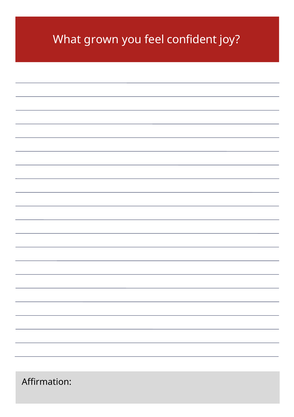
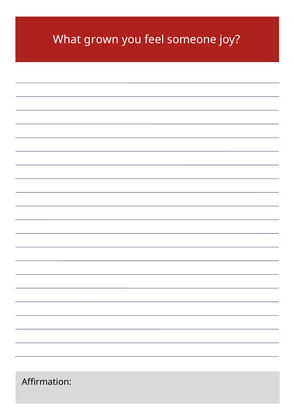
confident: confident -> someone (192, 40)
